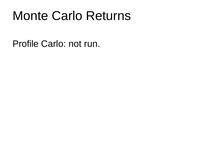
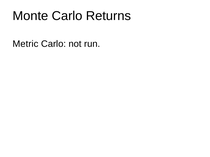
Profile: Profile -> Metric (25, 44)
